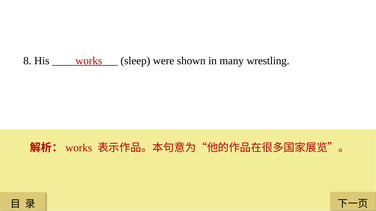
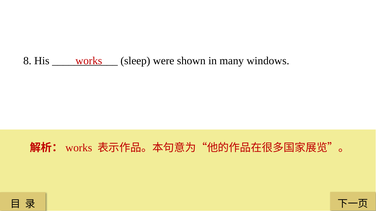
wrestling: wrestling -> windows (268, 61)
